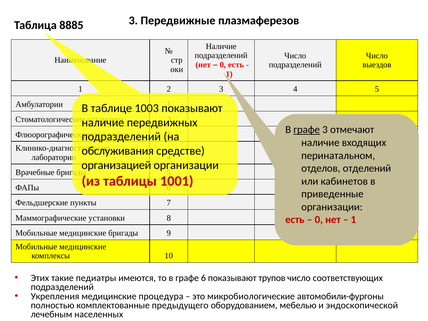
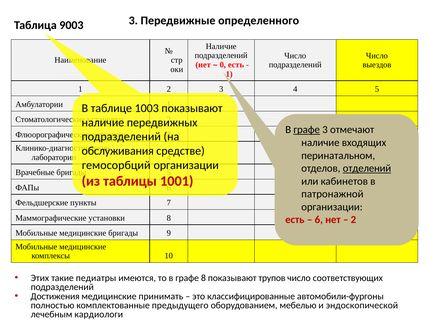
плазмаферезов: плазмаферезов -> определенного (259, 21)
8885: 8885 -> 9003 (71, 25)
организацией: организацией -> гемосорбций (116, 165)
отделений underline: none -> present (367, 168)
приведенные: приведенные -> патронажной (332, 194)
0: 0 -> 6 (319, 220)
1: 1 -> 2 (353, 220)
графе 6: 6 -> 8 (203, 278)
Укрепления: Укрепления -> Достижения (55, 296)
процедура: процедура -> принимать (161, 296)
микробиологические: микробиологические -> классифицированные (251, 296)
населенных: населенных -> кардиологи (99, 315)
